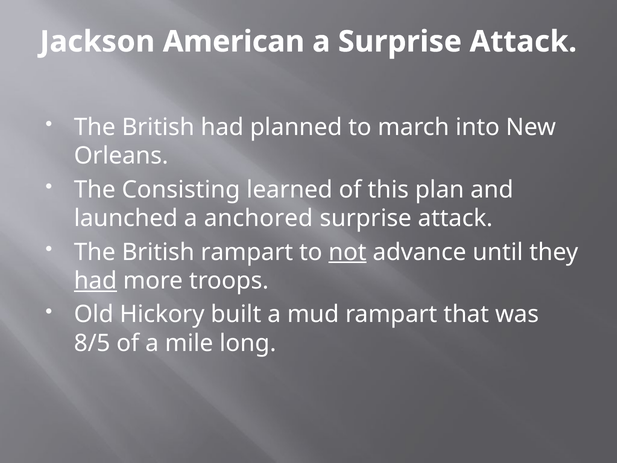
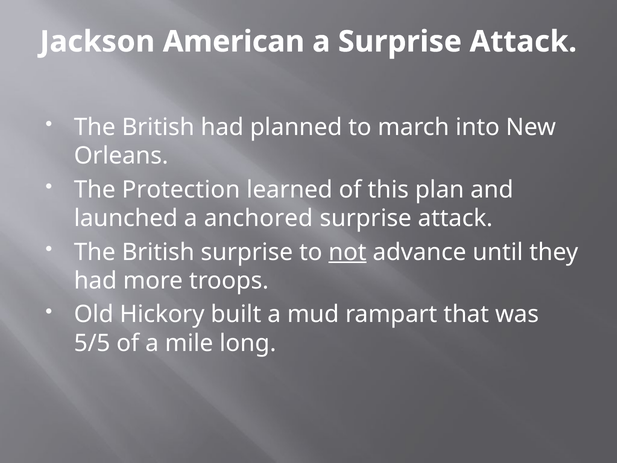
Consisting: Consisting -> Protection (181, 190)
British rampart: rampart -> surprise (247, 252)
had underline: present -> none (95, 281)
8/5: 8/5 -> 5/5 (92, 343)
